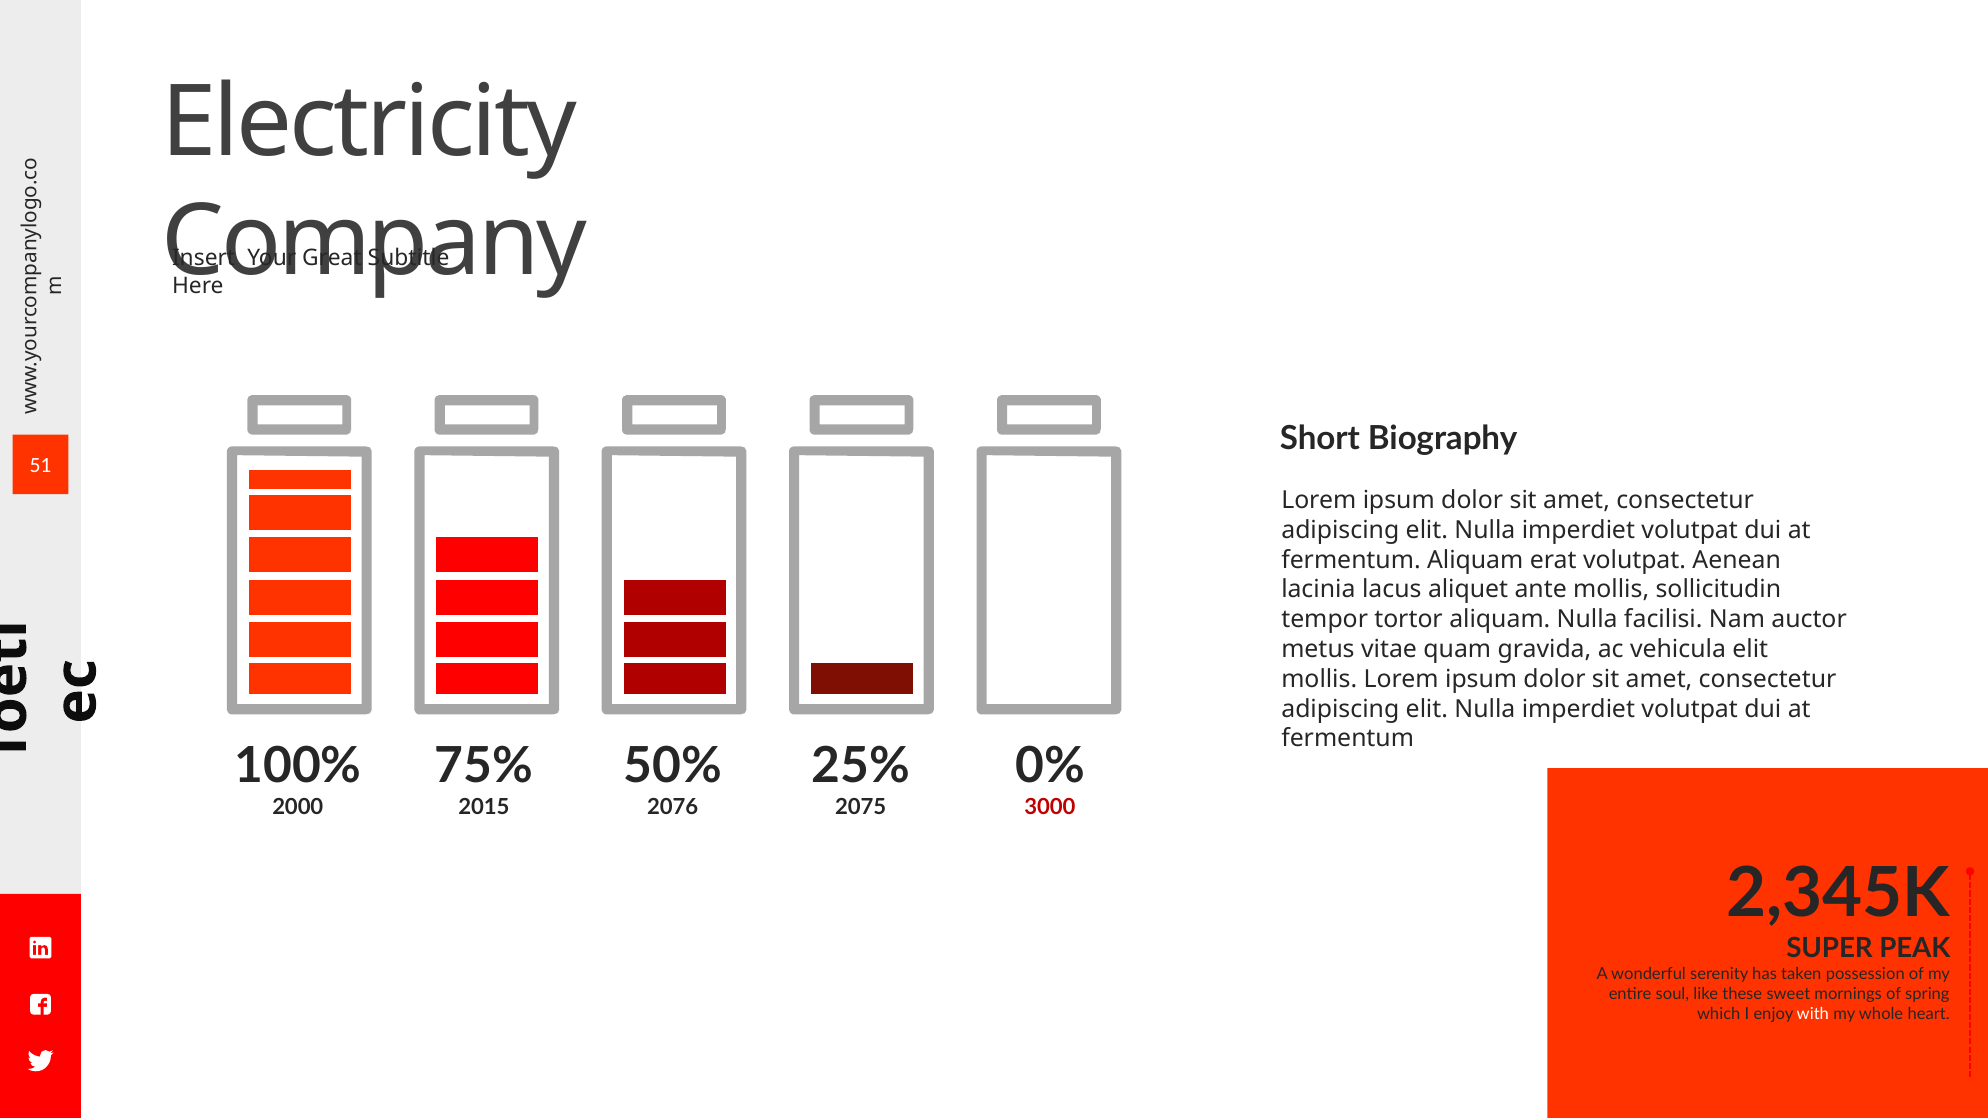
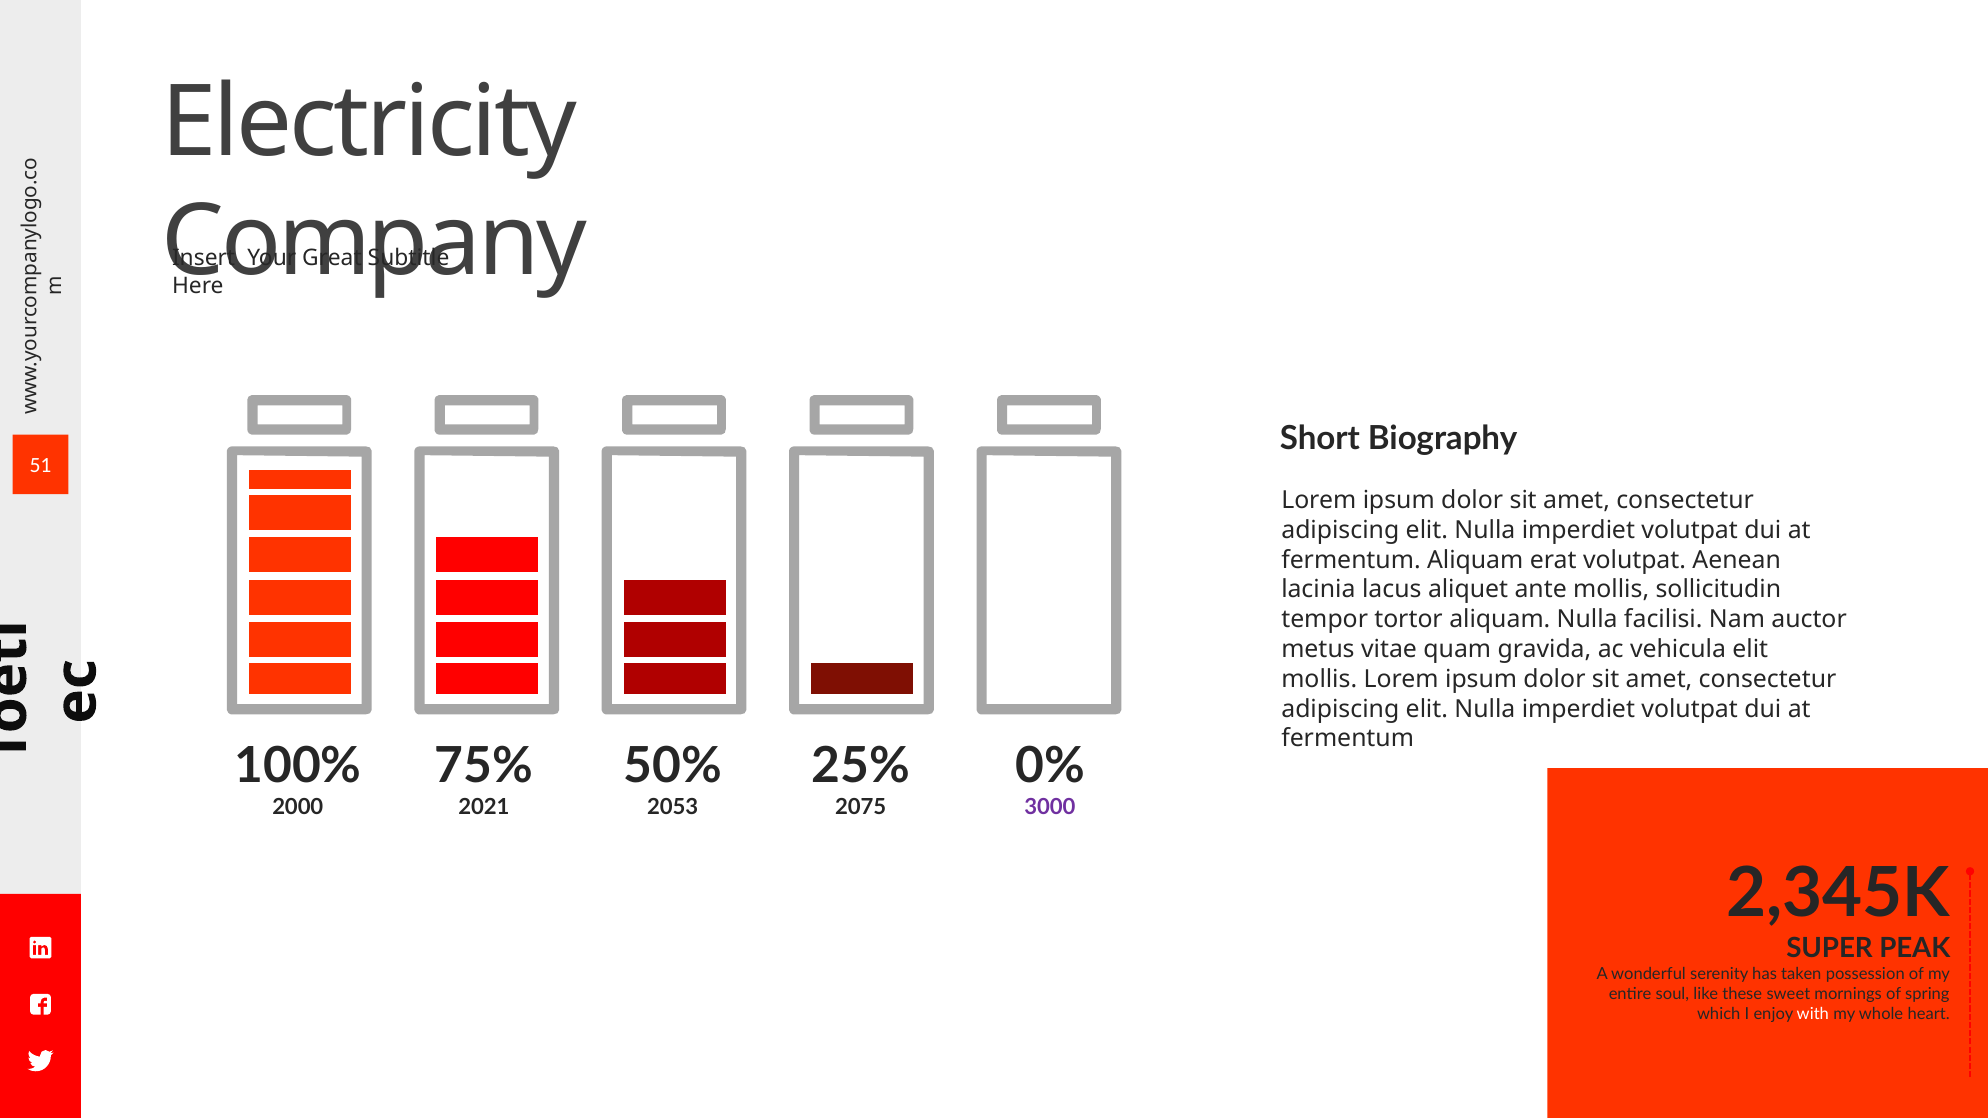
2015: 2015 -> 2021 (484, 808)
2076: 2076 -> 2053 (673, 808)
3000 colour: red -> purple (1050, 808)
